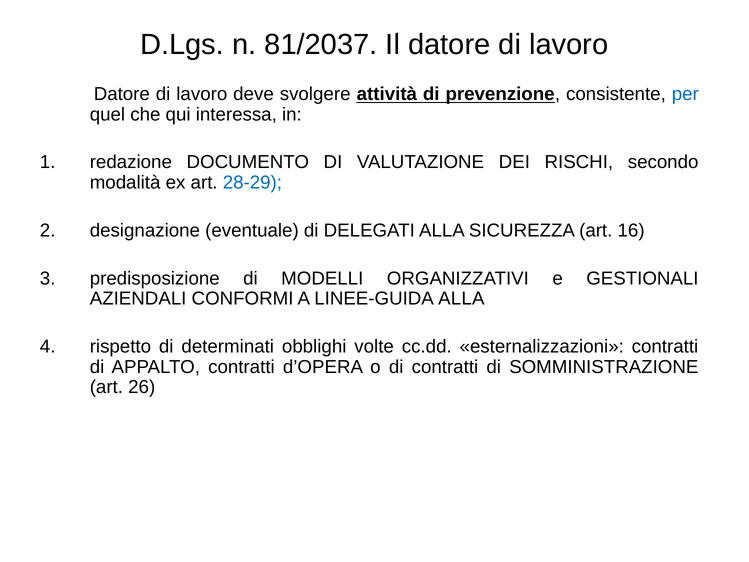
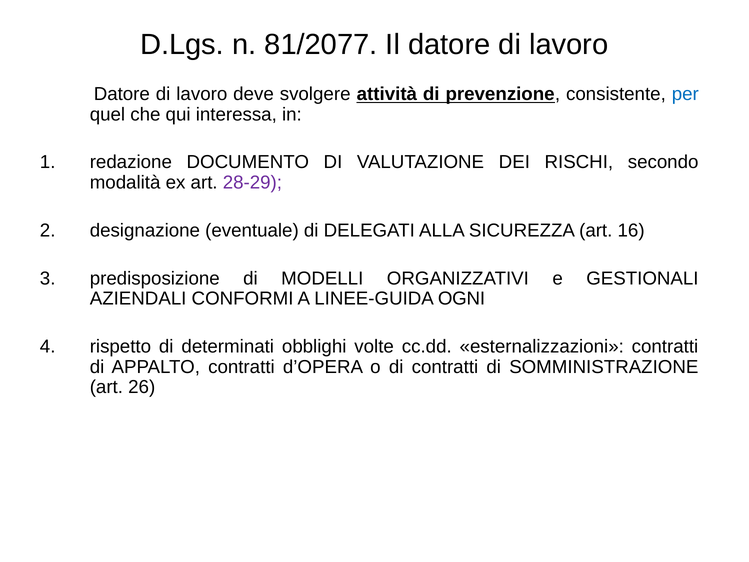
81/2037: 81/2037 -> 81/2077 (321, 45)
28-29 colour: blue -> purple (252, 182)
LINEE-GUIDA ALLA: ALLA -> OGNI (462, 299)
